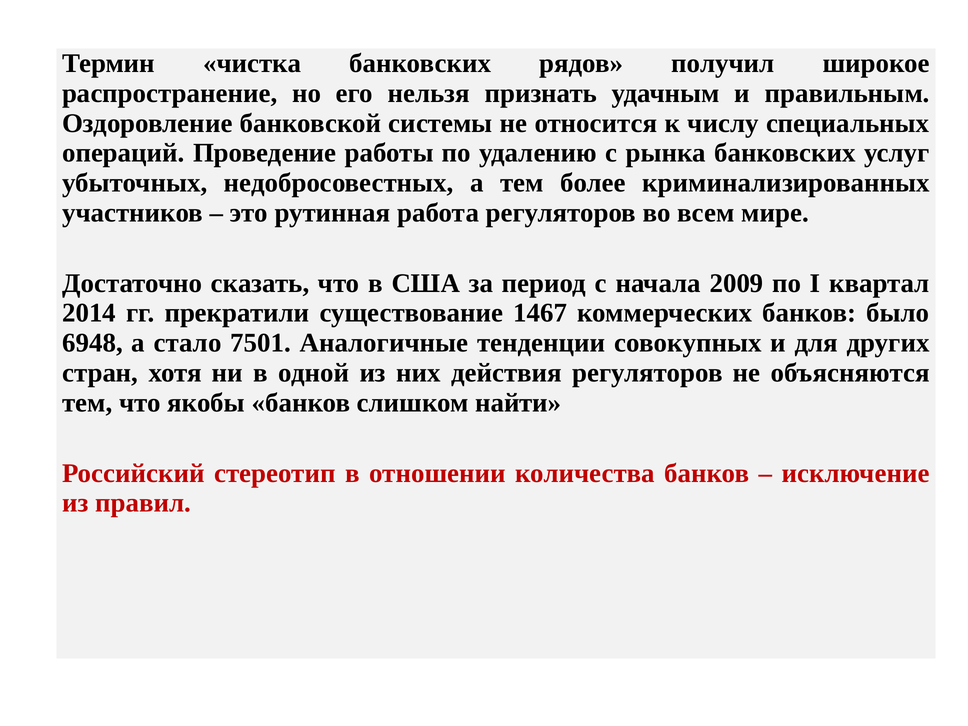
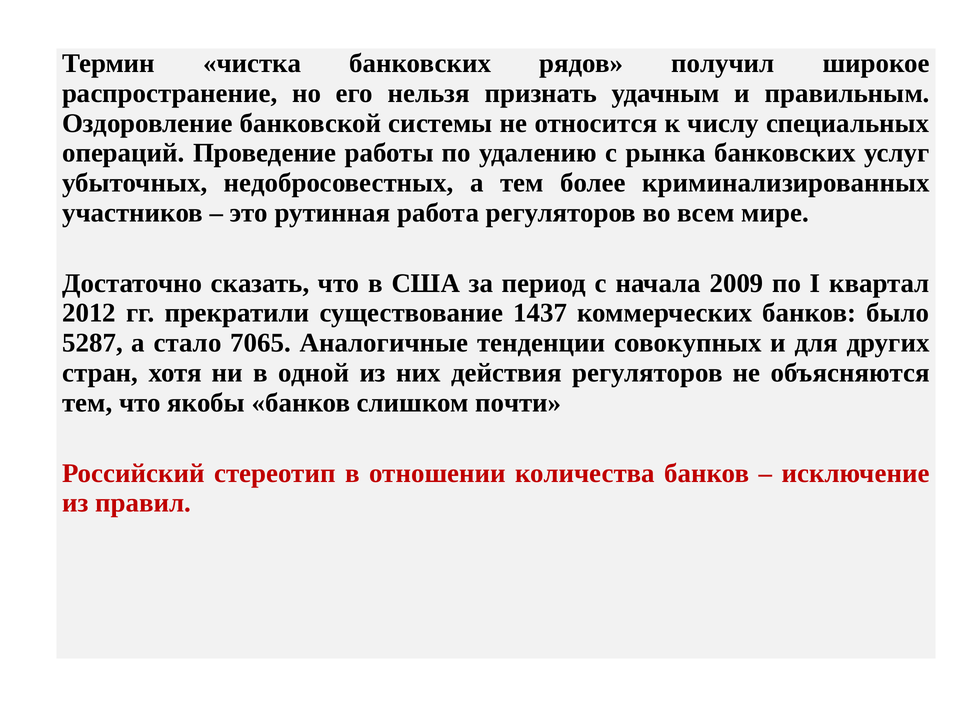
2014: 2014 -> 2012 (89, 313)
1467: 1467 -> 1437 (540, 313)
6948: 6948 -> 5287 (92, 343)
7501: 7501 -> 7065 (261, 343)
найти: найти -> почти (518, 403)
